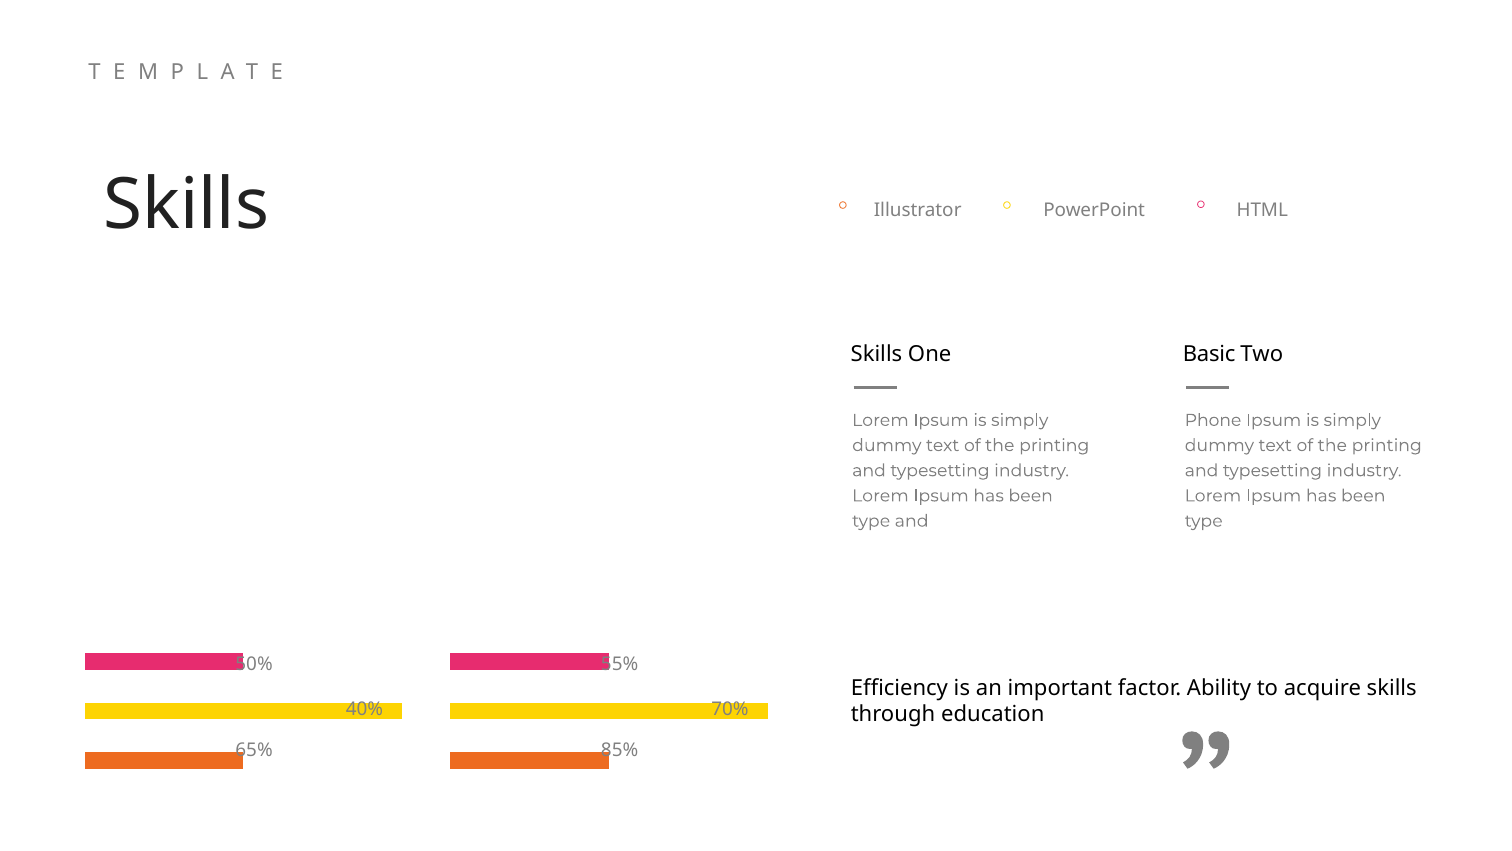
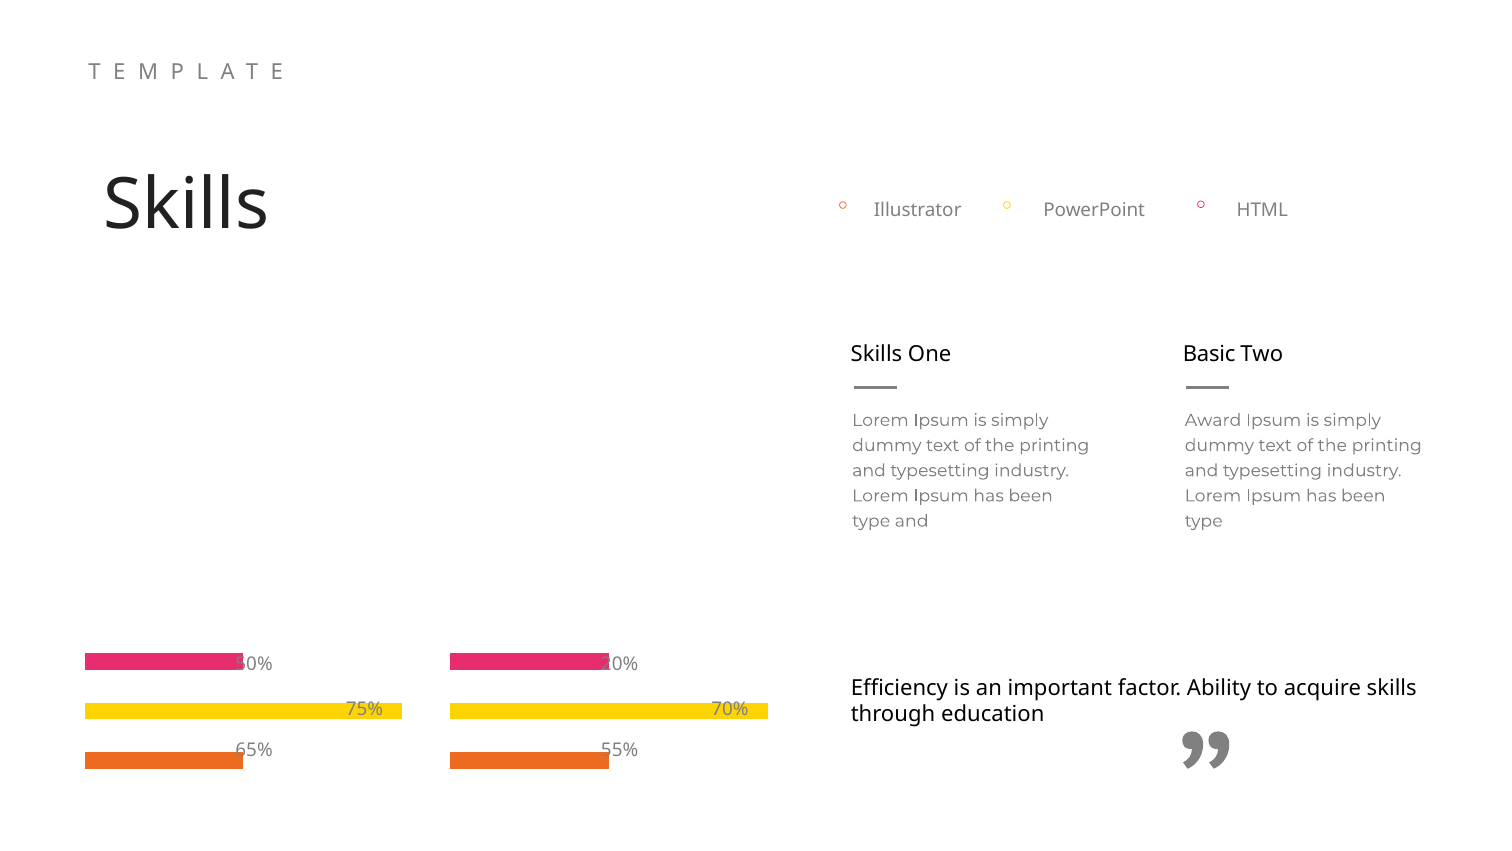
Phone: Phone -> Award (1213, 420)
55%: 55% -> 20% (620, 664)
40%: 40% -> 75% (364, 708)
85%: 85% -> 55% (620, 750)
